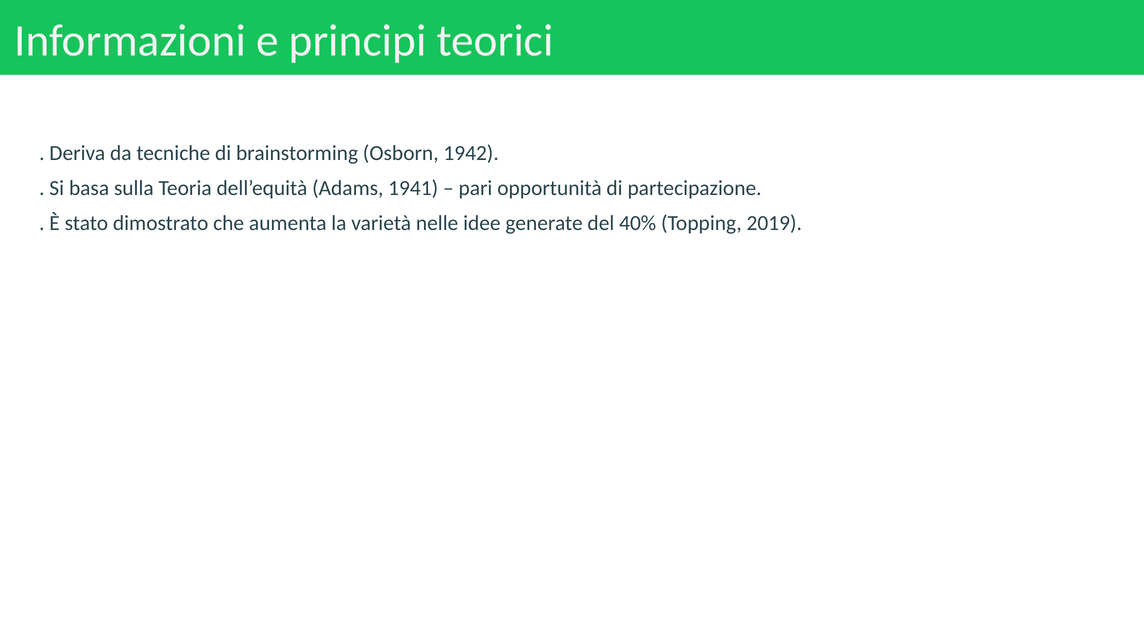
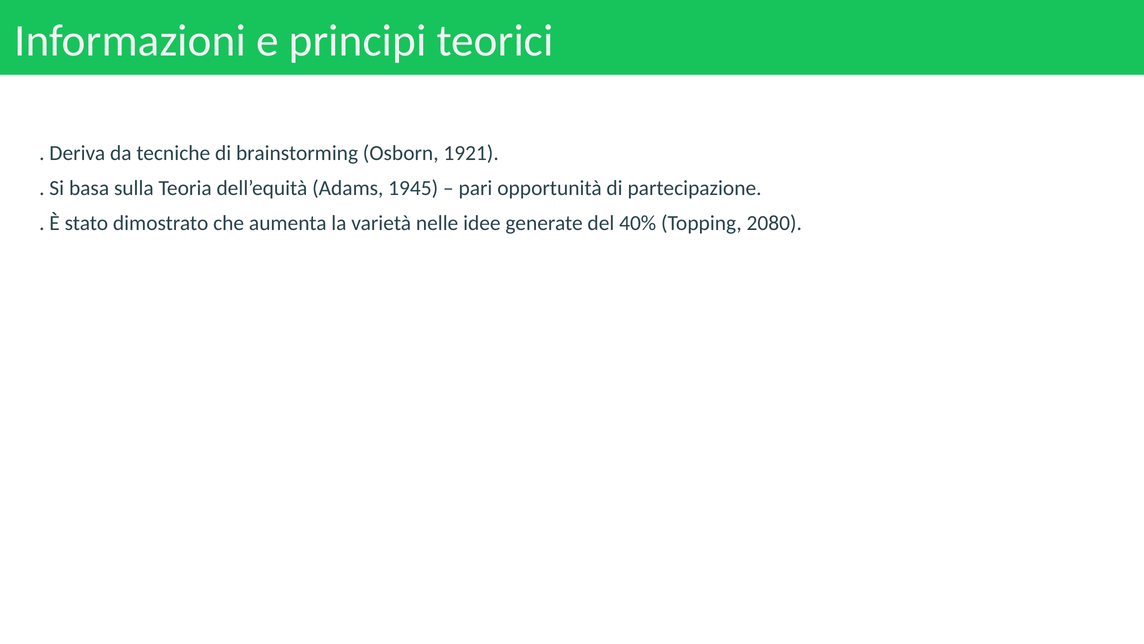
1942: 1942 -> 1921 (471, 153)
1941: 1941 -> 1945 (413, 188)
2019: 2019 -> 2080 (774, 223)
